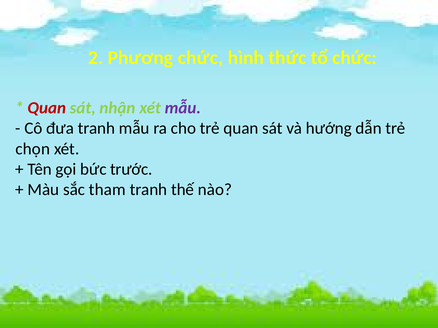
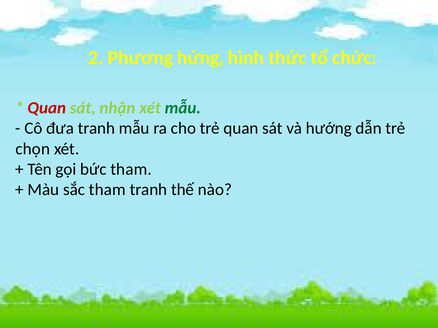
Phương chức: chức -> hứng (201, 58)
mẫu colour: purple -> green (183, 108)
bức trước: trước -> tham (131, 169)
